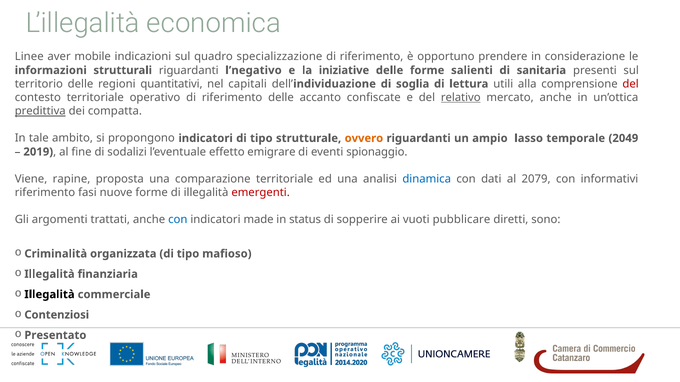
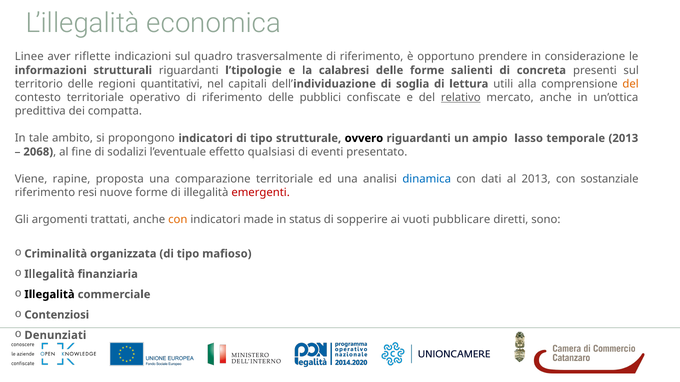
mobile: mobile -> riflette (93, 57)
specializzazione: specializzazione -> trasversalmente (280, 57)
l’negativo: l’negativo -> l’tipologie (254, 70)
iniziative: iniziative -> calabresi (344, 70)
sanitaria: sanitaria -> concreta (541, 70)
del colour: red -> orange (631, 84)
accanto: accanto -> pubblici (320, 98)
predittiva underline: present -> none (40, 111)
ovvero colour: orange -> black (364, 138)
temporale 2049: 2049 -> 2013 (623, 138)
2019: 2019 -> 2068 (38, 152)
emigrare: emigrare -> qualsiasi (271, 152)
spionaggio: spionaggio -> presentato (377, 152)
al 2079: 2079 -> 2013 (536, 179)
informativi: informativi -> sostanziale (610, 179)
fasi: fasi -> resi (87, 193)
con colour: blue -> orange (178, 220)
Presentato: Presentato -> Denunziati (55, 336)
